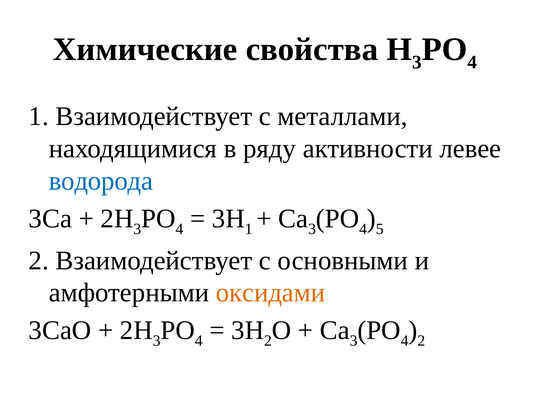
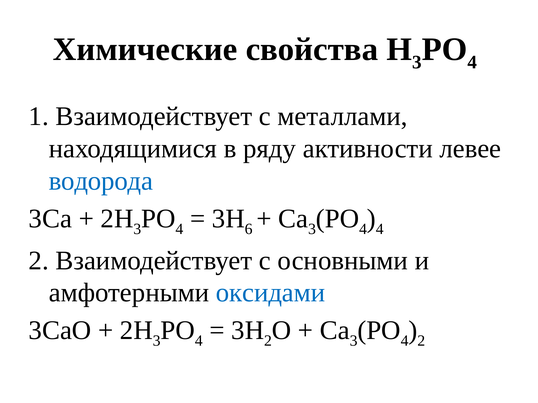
1: 1 -> 6 (249, 229)
5: 5 -> 4 (380, 229)
оксидами colour: orange -> blue (271, 293)
